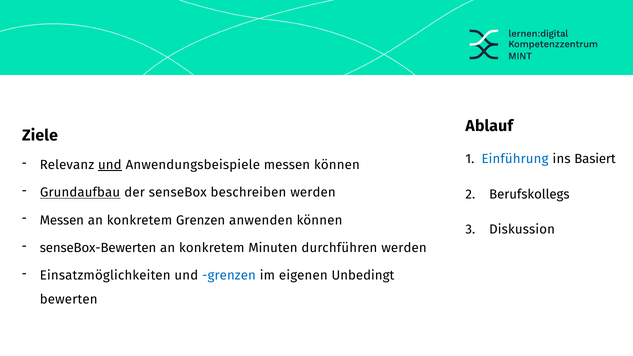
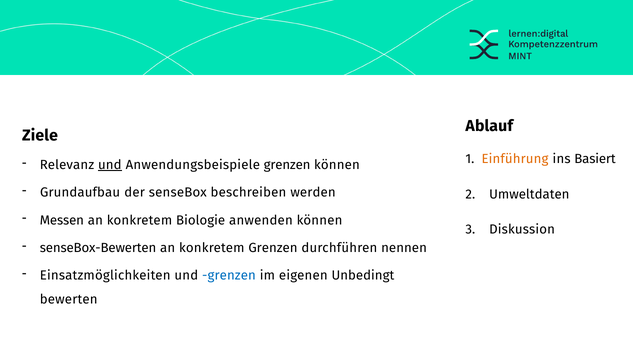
Einführung colour: blue -> orange (515, 159)
Anwendungsbeispiele messen: messen -> grenzen (287, 165)
Grundaufbau underline: present -> none (80, 193)
Berufskollegs: Berufskollegs -> Umweltdaten (529, 194)
konkretem Grenzen: Grenzen -> Biologie (201, 220)
konkretem Minuten: Minuten -> Grenzen (273, 248)
durchführen werden: werden -> nennen (404, 248)
